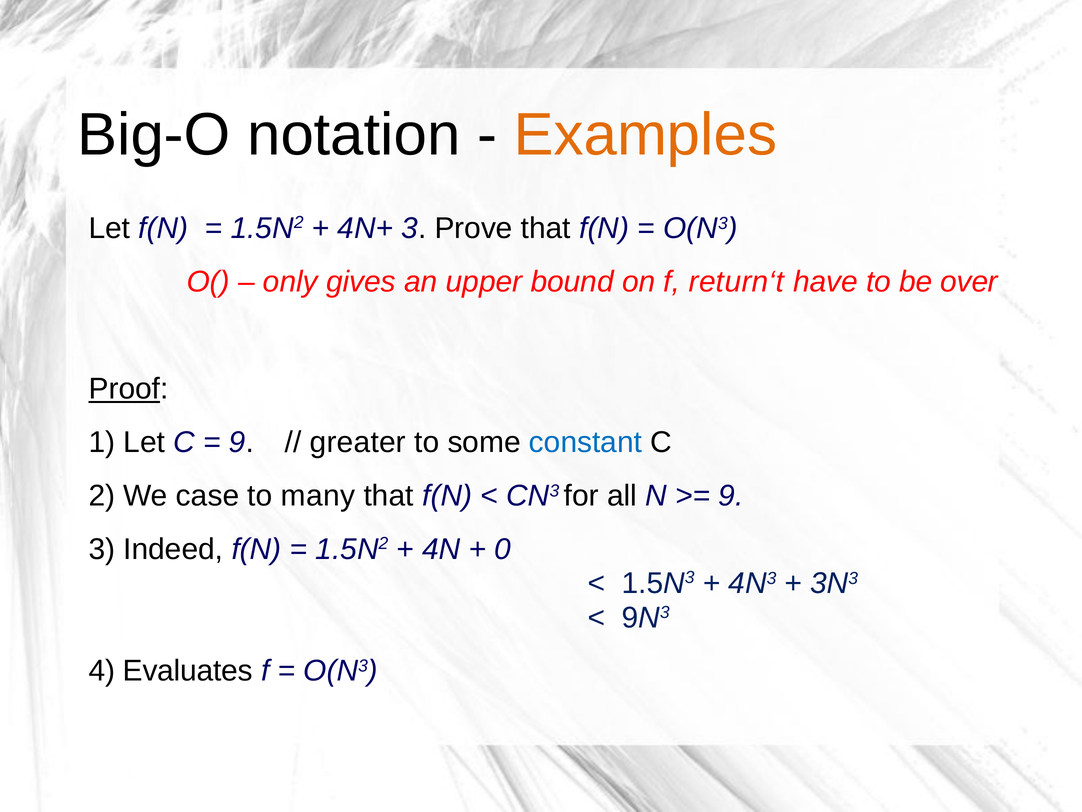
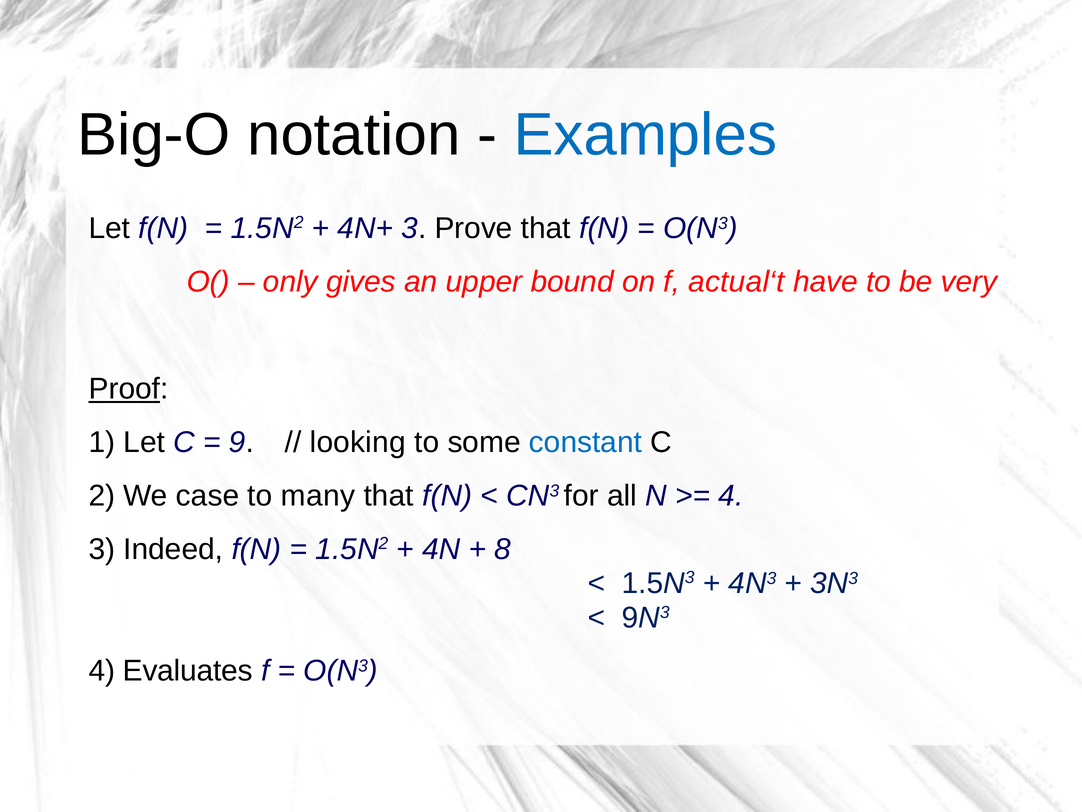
Examples colour: orange -> blue (645, 135)
return‘t: return‘t -> actual‘t (736, 282)
over: over -> very (969, 282)
greater: greater -> looking (358, 442)
9: 9 -> 4 (731, 495)
0: 0 -> 8 (503, 549)
